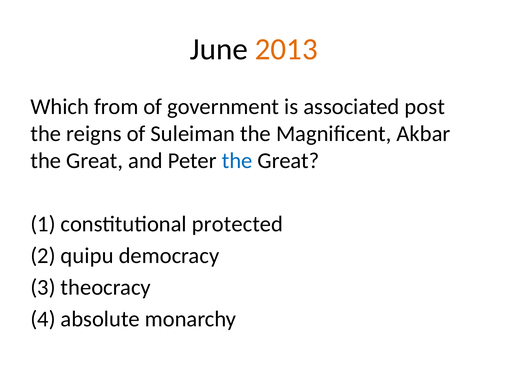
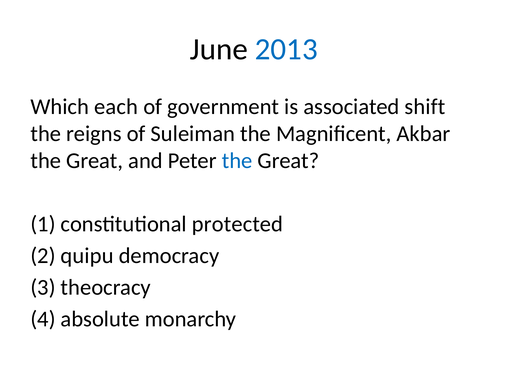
2013 colour: orange -> blue (286, 49)
from: from -> each (116, 107)
post: post -> shift (425, 107)
